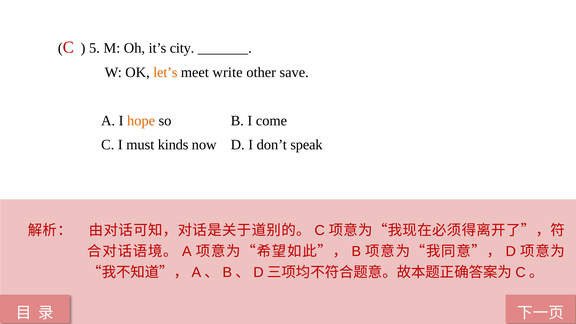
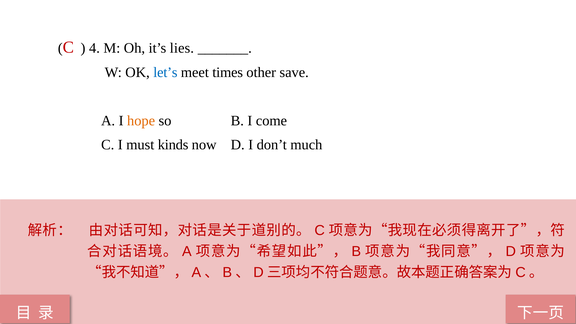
5: 5 -> 4 (94, 48)
city: city -> lies (182, 48)
let’s colour: orange -> blue (165, 72)
write: write -> times (228, 72)
speak: speak -> much (306, 145)
